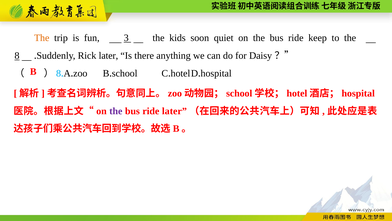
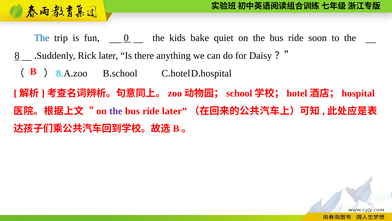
The colour: orange -> blue (42, 38)
3: 3 -> 0 (126, 38)
soon: soon -> bake (200, 38)
keep: keep -> soon (318, 38)
